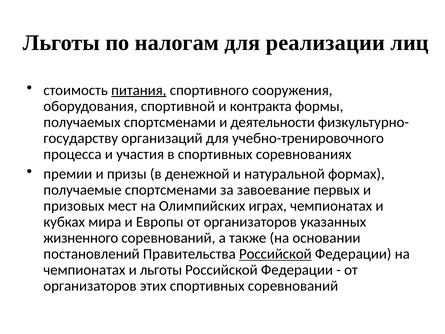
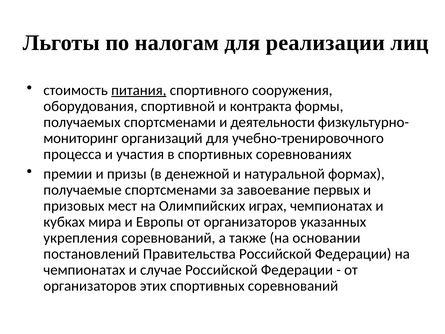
государству: государству -> мониторинг (81, 138)
жизненного: жизненного -> укрепления (81, 238)
Российской underline: present -> none (275, 254)
и льготы: льготы -> случае (161, 270)
